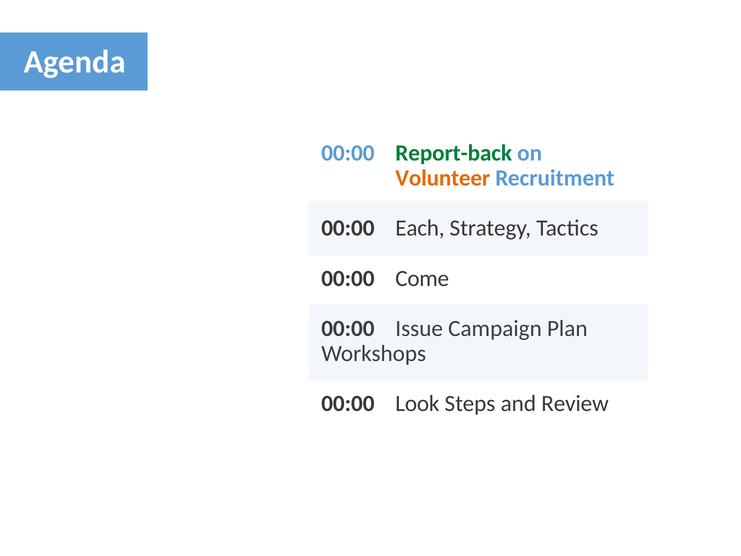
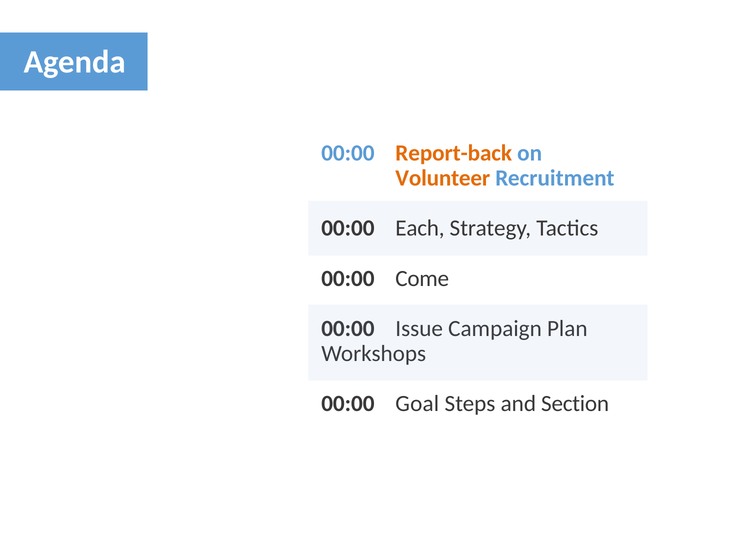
Report-back colour: green -> orange (454, 153)
Look: Look -> Goal (417, 403)
Review: Review -> Section (575, 403)
